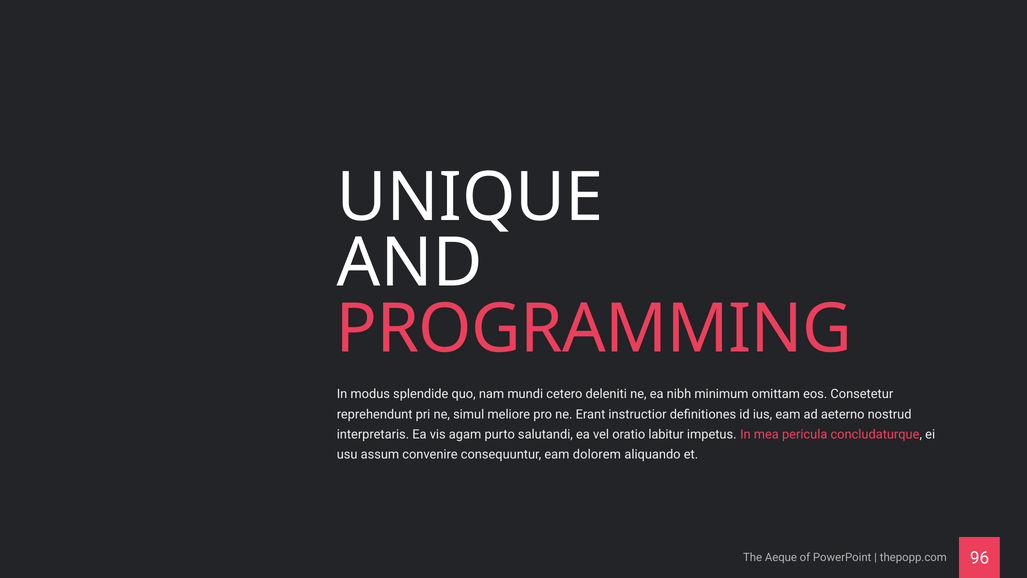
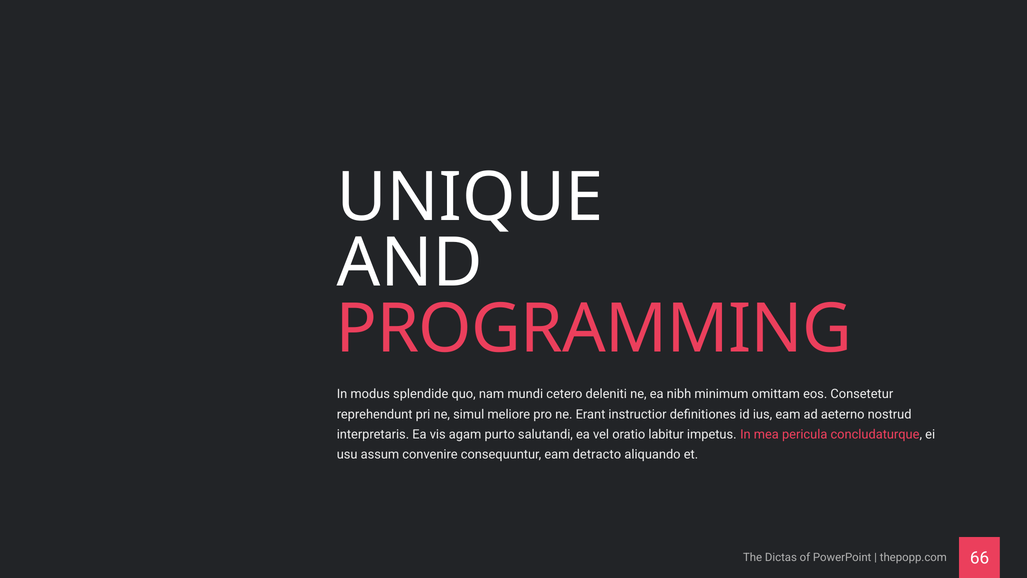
dolorem: dolorem -> detracto (597, 454)
Aeque: Aeque -> Dictas (781, 557)
96: 96 -> 66 (980, 558)
